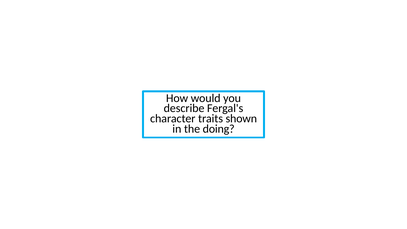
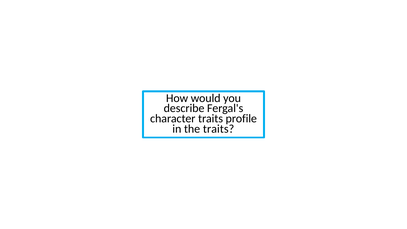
shown: shown -> profile (241, 119)
the doing: doing -> traits (219, 129)
